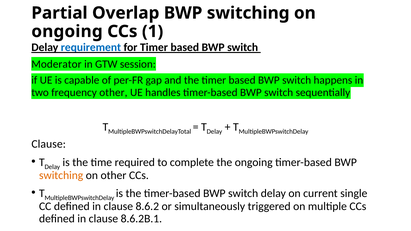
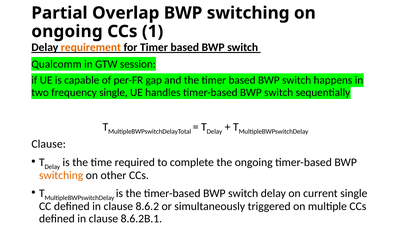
requirement colour: blue -> orange (91, 48)
Moderator: Moderator -> Qualcomm (56, 64)
frequency other: other -> single (113, 92)
